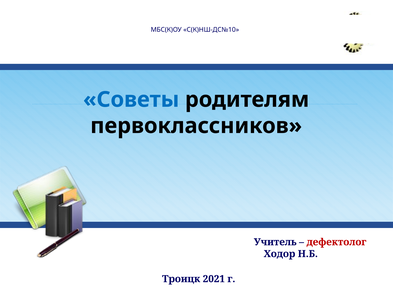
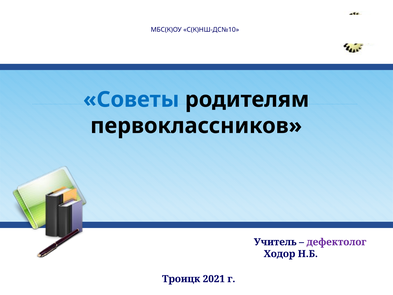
дефектолог colour: red -> purple (336, 242)
